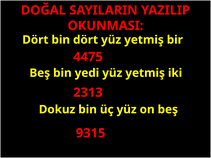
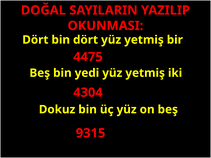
2313: 2313 -> 4304 (88, 93)
